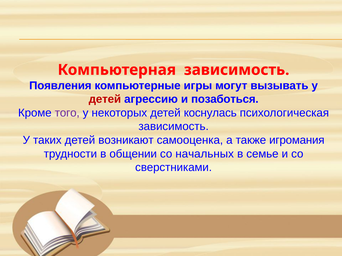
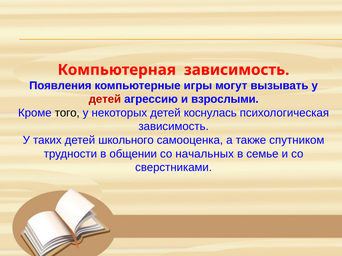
позаботься: позаботься -> взрослыми (225, 99)
того colour: purple -> black (67, 113)
возникают: возникают -> школьного (126, 140)
игромания: игромания -> спутником (297, 140)
